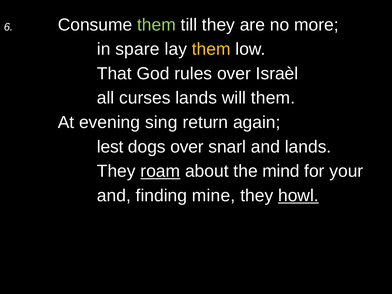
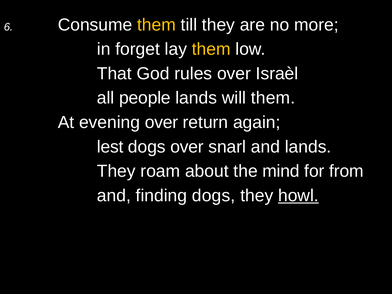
them colour: light green -> yellow (157, 25)
spare: spare -> forget (138, 49)
curses: curses -> people (145, 98)
evening sing: sing -> over (161, 122)
roam underline: present -> none (160, 171)
your: your -> from (346, 171)
finding mine: mine -> dogs (214, 196)
